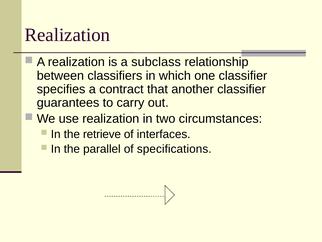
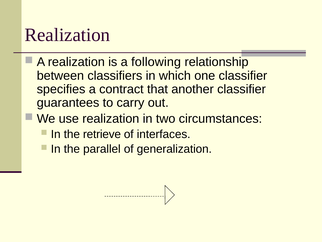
subclass: subclass -> following (156, 62)
specifications: specifications -> generalization (174, 149)
